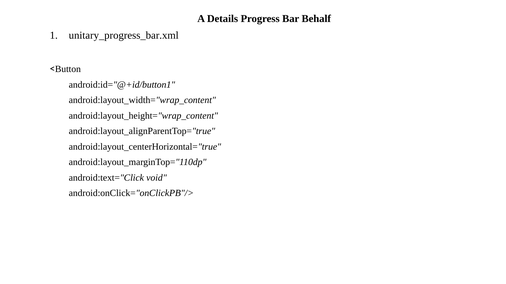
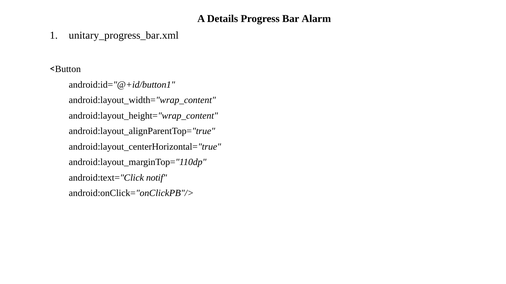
Behalf: Behalf -> Alarm (316, 19)
void: void -> notif (157, 178)
